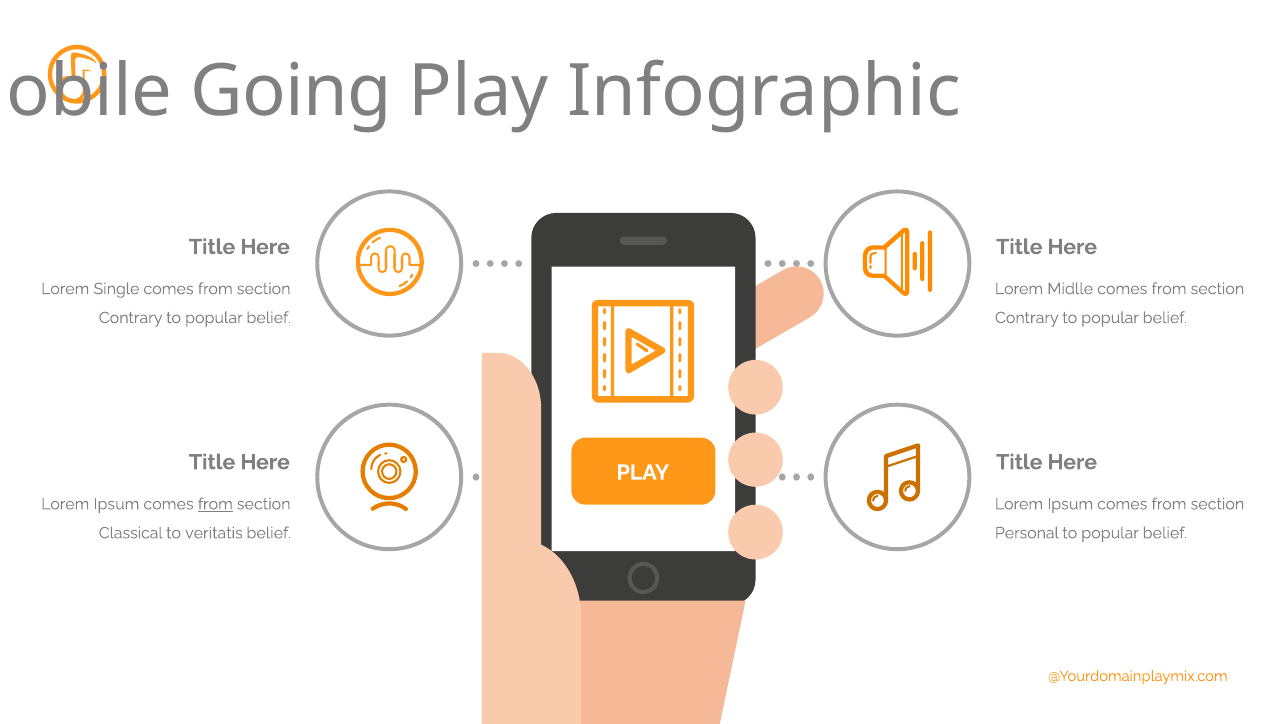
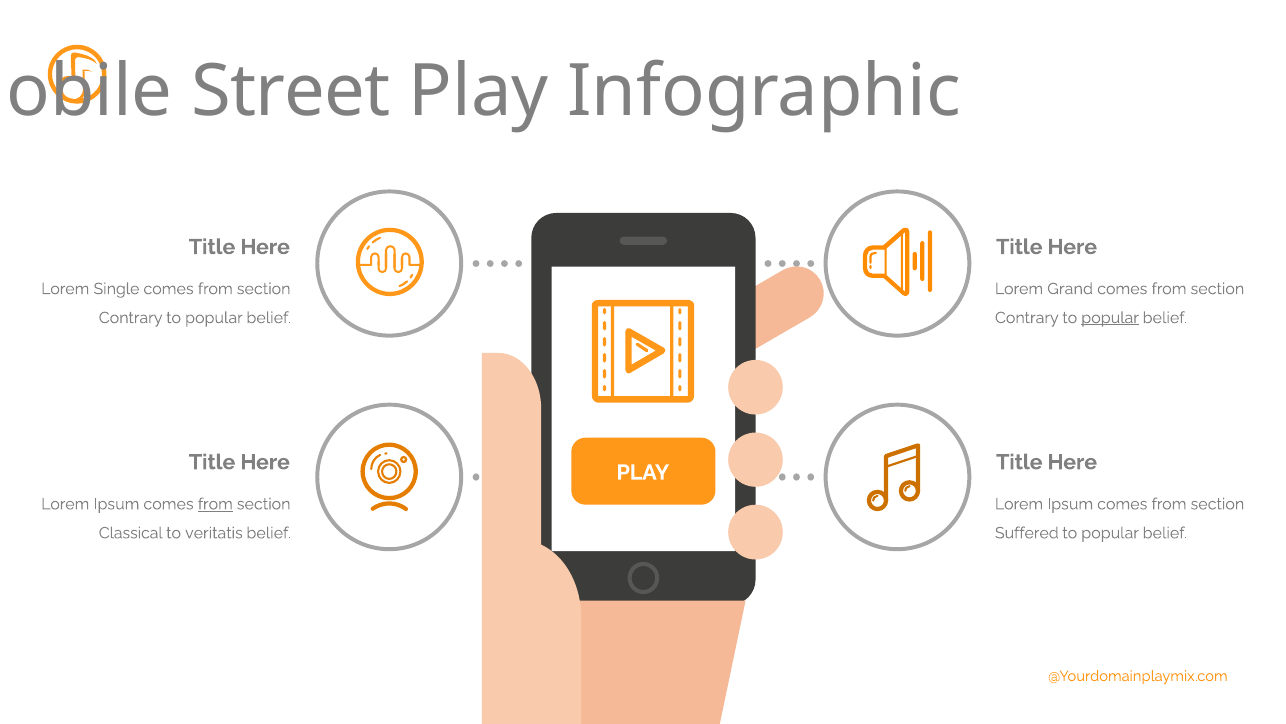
Going: Going -> Street (291, 92)
Midlle: Midlle -> Grand (1070, 289)
popular underline: none -> present (1110, 318)
Personal: Personal -> Suffered (1027, 533)
